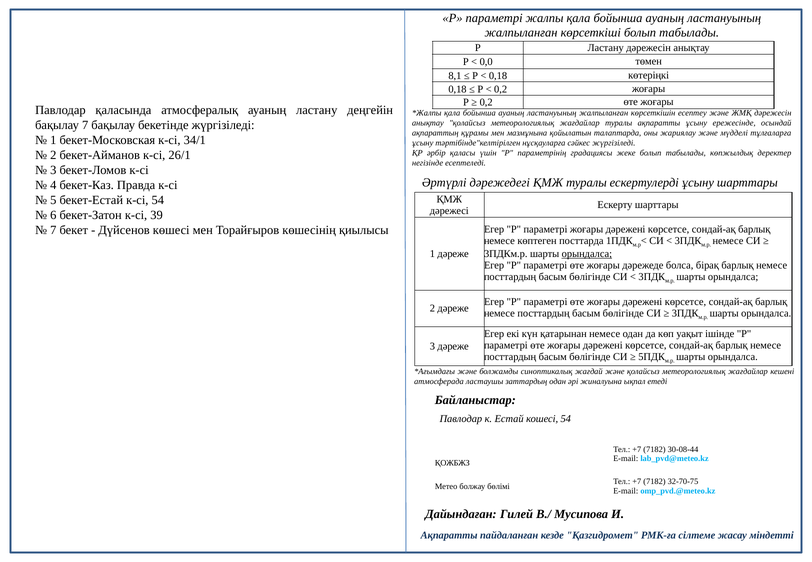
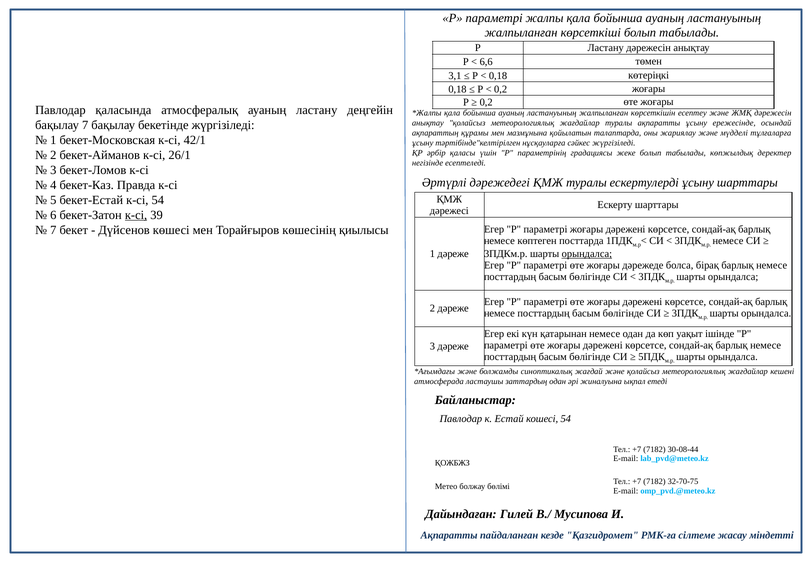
0,0: 0,0 -> 6,6 (486, 62)
8,1: 8,1 -> 3,1 (455, 76)
34/1: 34/1 -> 42/1 (195, 140)
к-сі underline: none -> present (136, 215)
